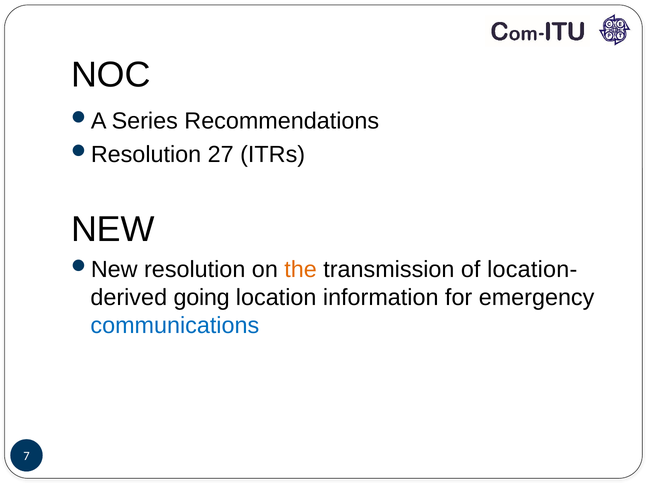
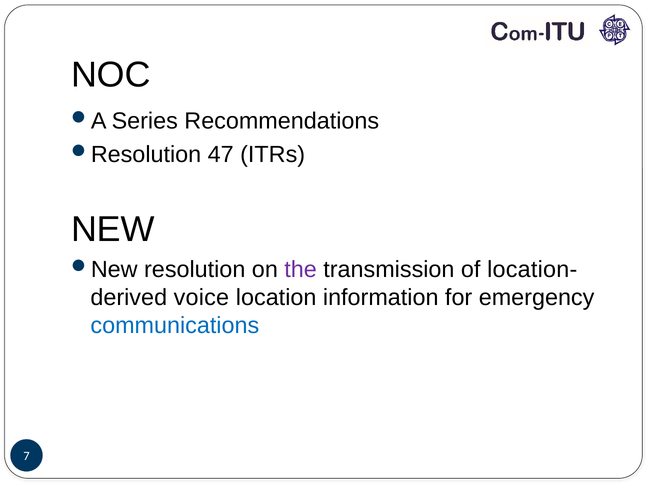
27: 27 -> 47 (221, 155)
the colour: orange -> purple (301, 270)
going: going -> voice (201, 298)
